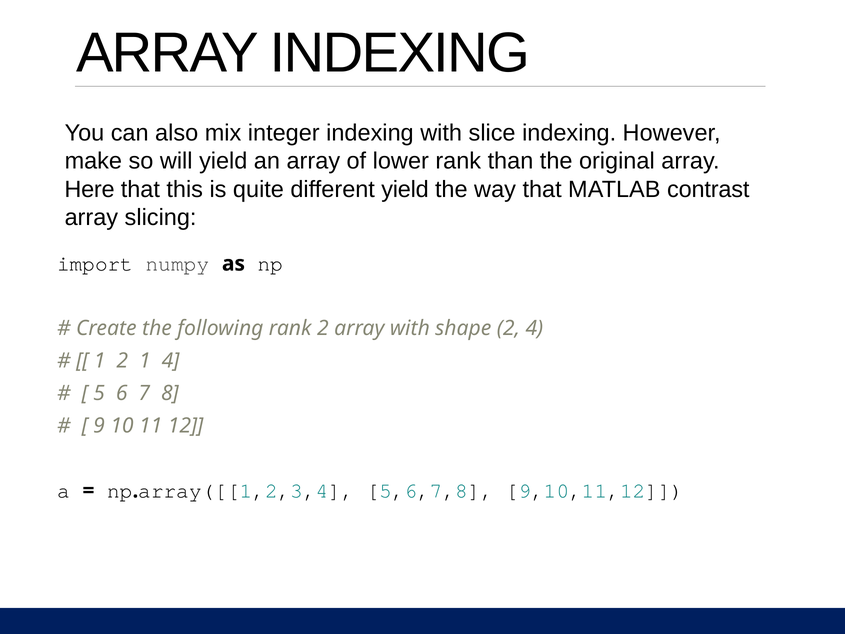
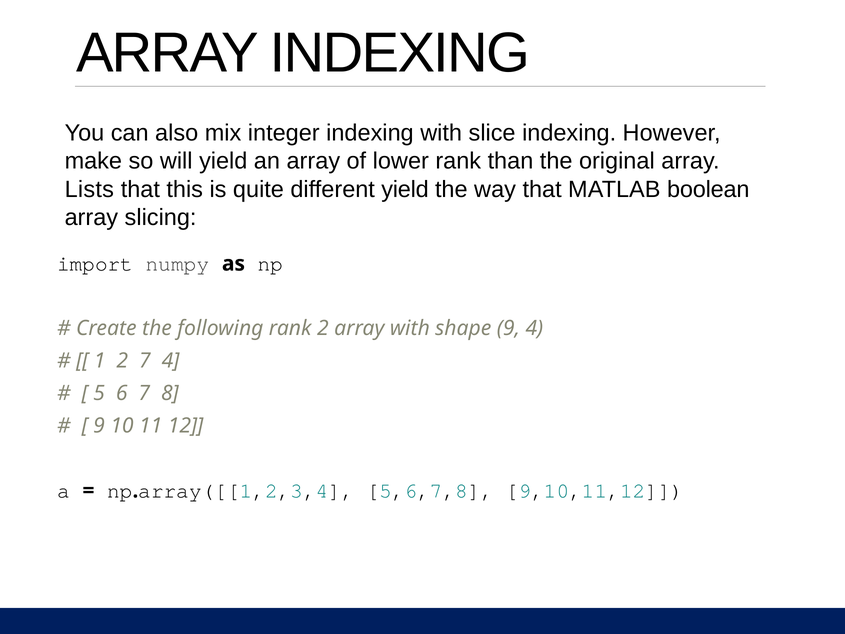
Here: Here -> Lists (89, 189)
contrast: contrast -> boolean (708, 189)
shape 2: 2 -> 9 (508, 328)
2 1: 1 -> 7 (145, 361)
